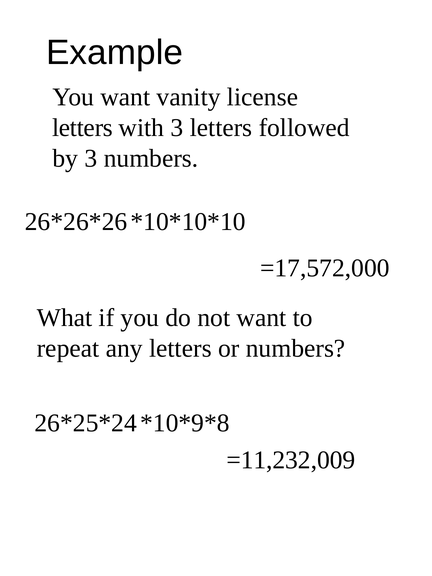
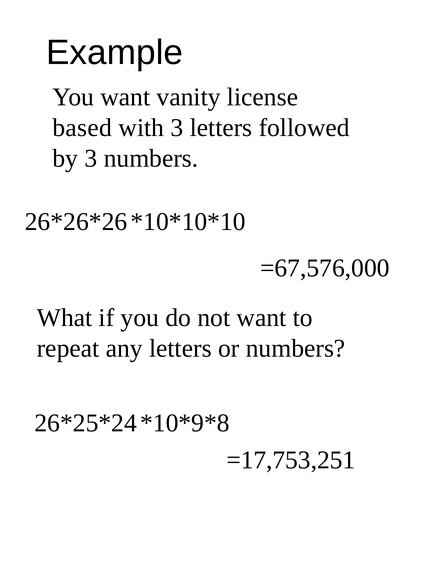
letters: letters -> based (82, 128)
=17,572,000: =17,572,000 -> =67,576,000 (325, 268)
=11,232,009: =11,232,009 -> =17,753,251 (291, 460)
